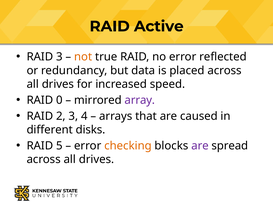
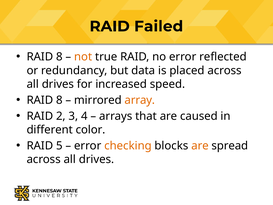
Active: Active -> Failed (159, 26)
3: 3 -> 8 (59, 57)
0: 0 -> 8 (59, 100)
array colour: purple -> orange (140, 100)
disks: disks -> color (91, 130)
are colour: purple -> orange (200, 145)
